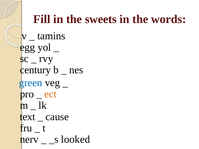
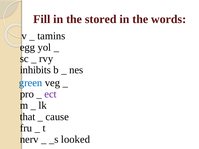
sweets: sweets -> stored (101, 19)
century: century -> inhibits (35, 70)
ect colour: orange -> purple (50, 94)
text: text -> that (28, 117)
